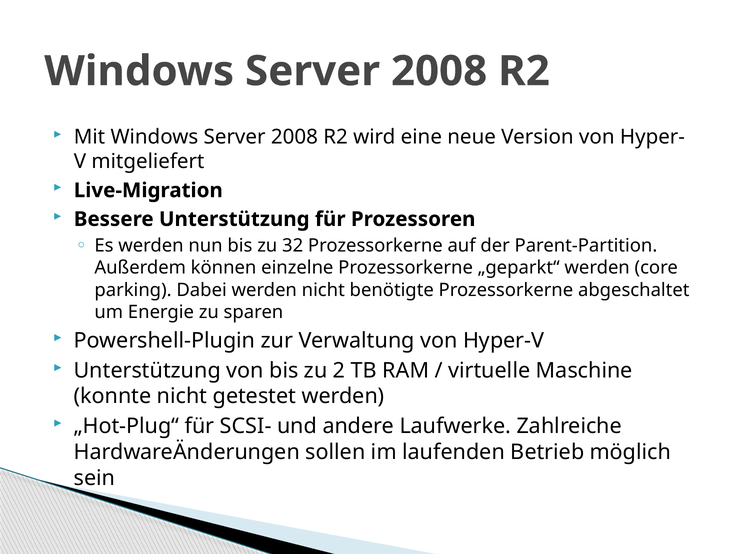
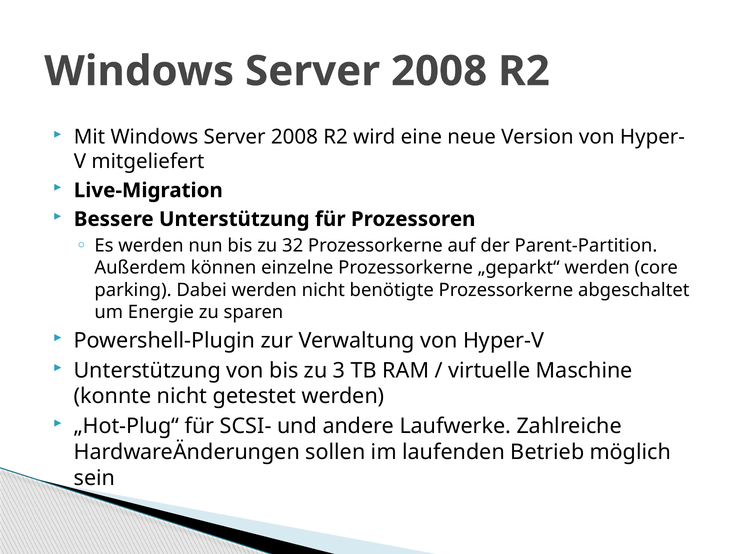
2: 2 -> 3 (339, 371)
